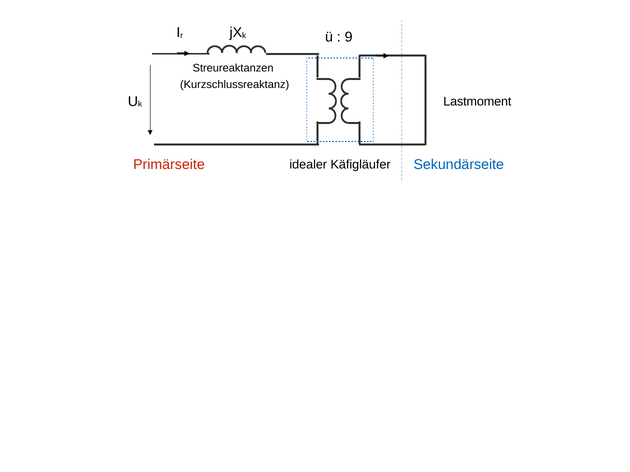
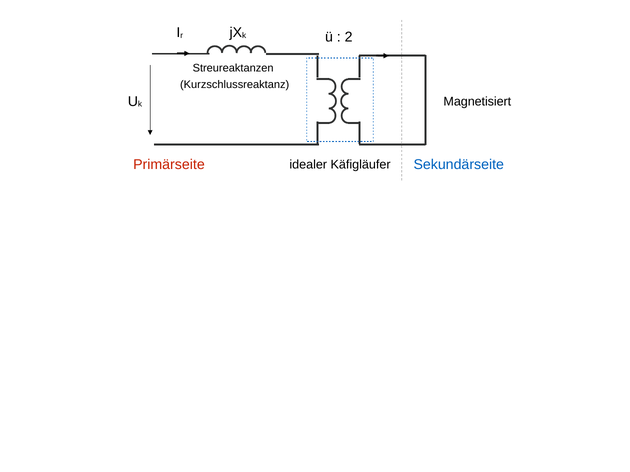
9: 9 -> 2 (349, 37)
Lastmoment: Lastmoment -> Magnetisiert (477, 102)
